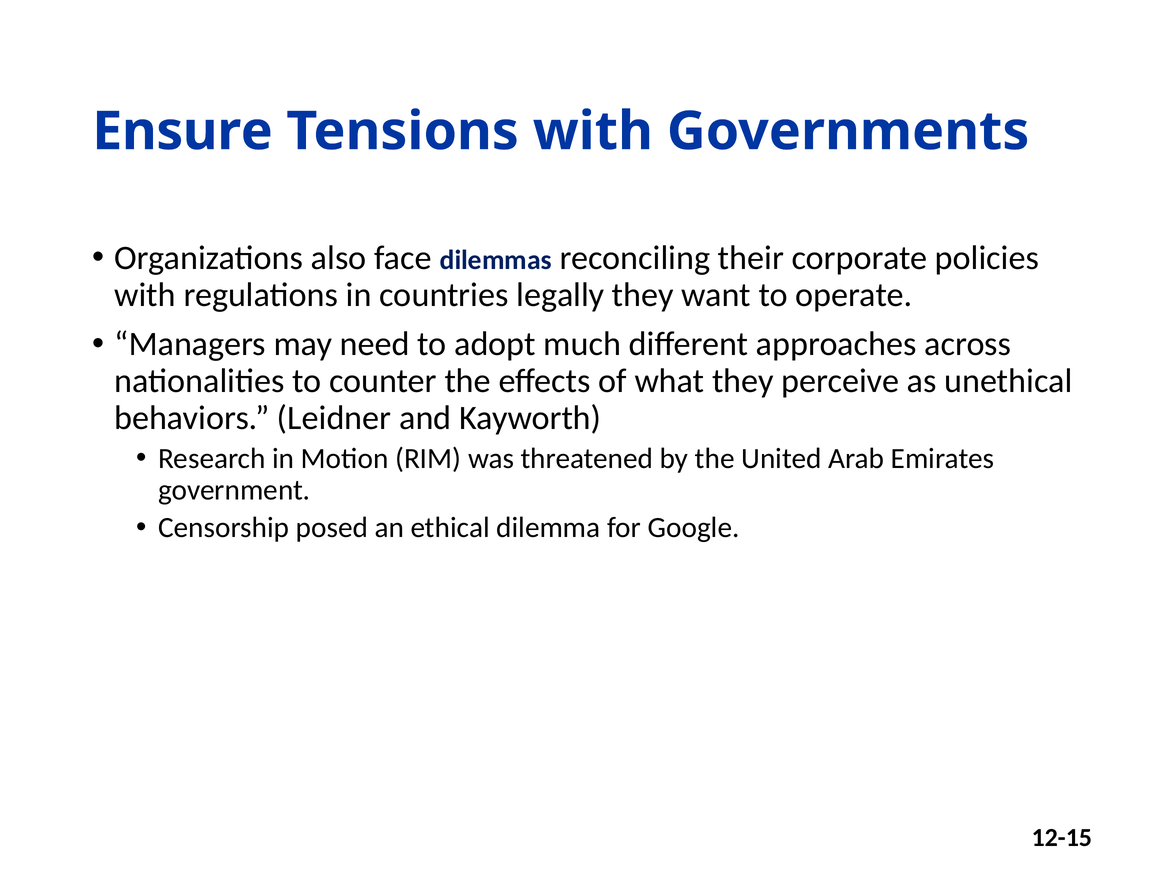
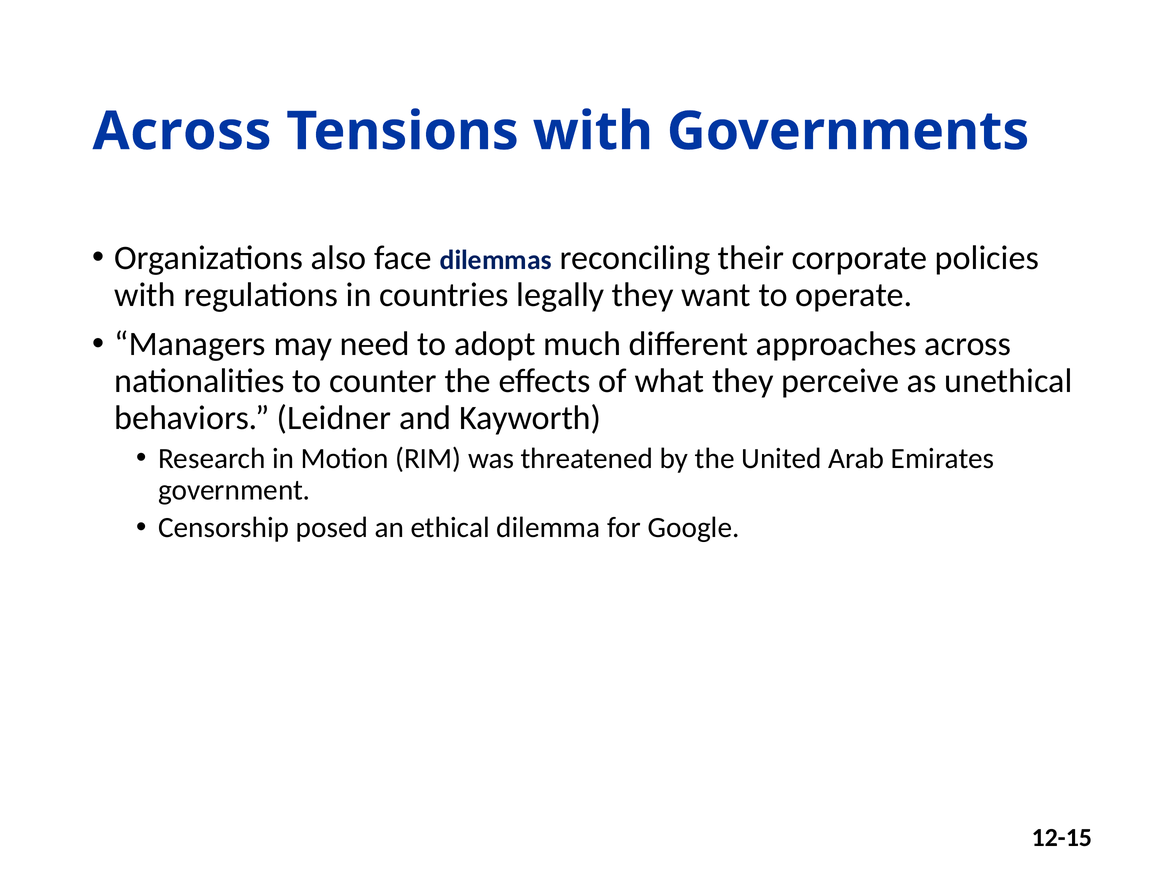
Ensure: Ensure -> Across (182, 131)
